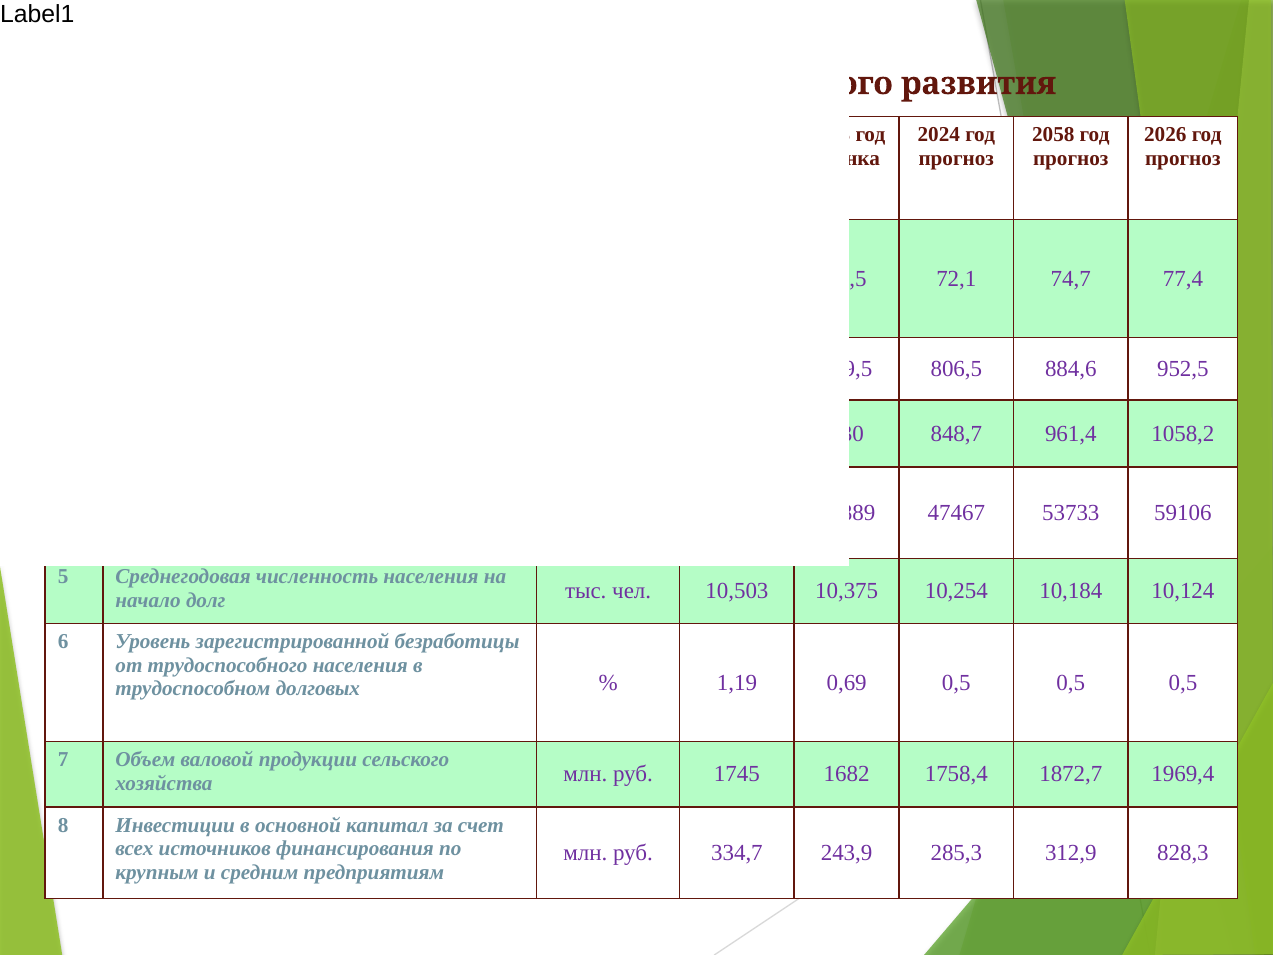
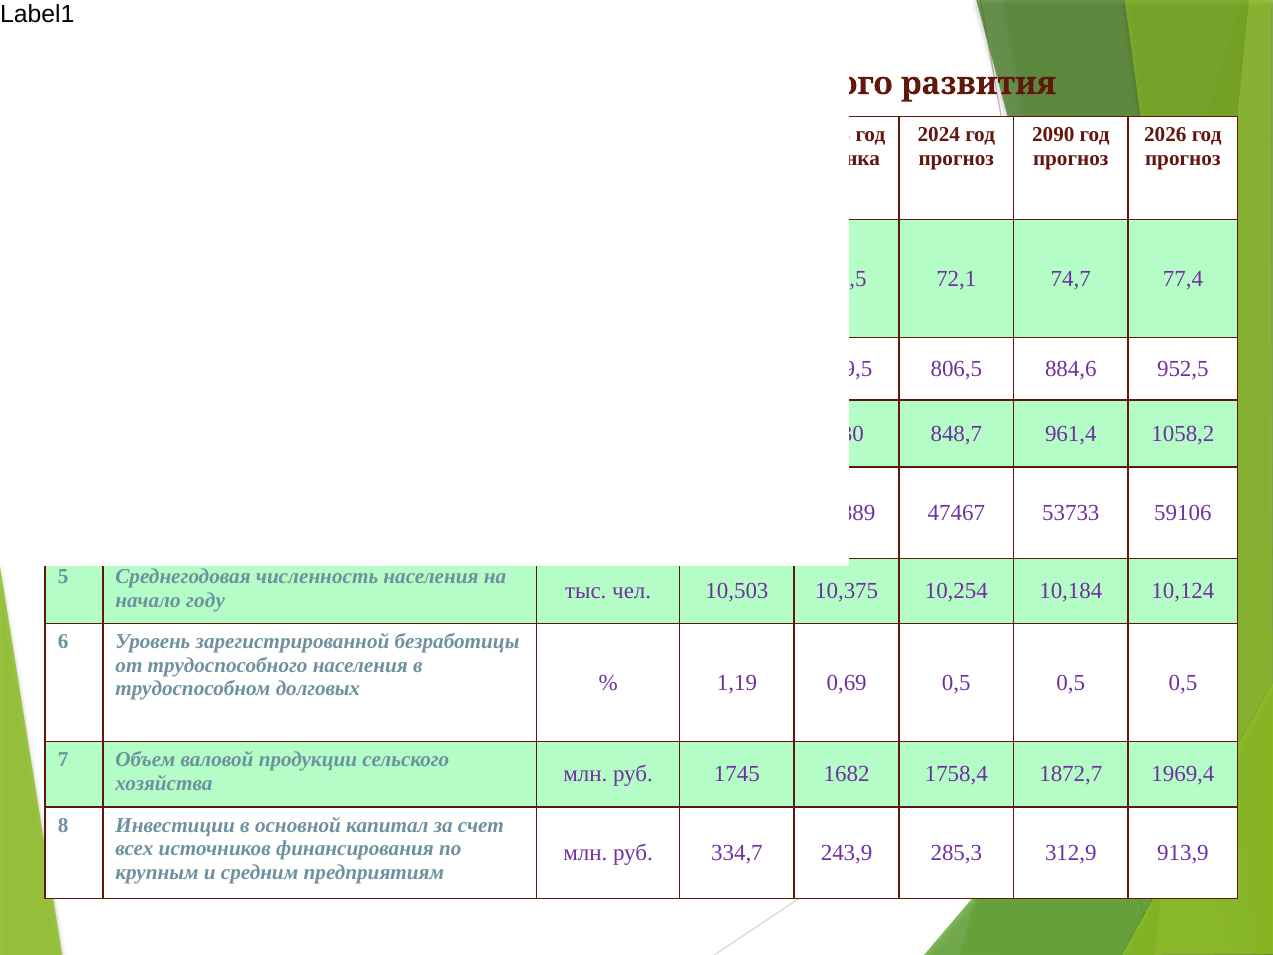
2058: 2058 -> 2090 (1053, 135)
долг: долг -> году (206, 600)
828,3: 828,3 -> 913,9 (1183, 853)
